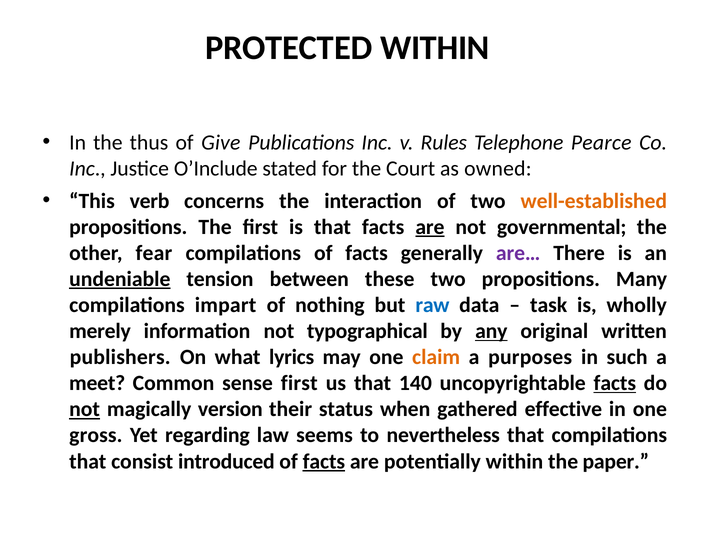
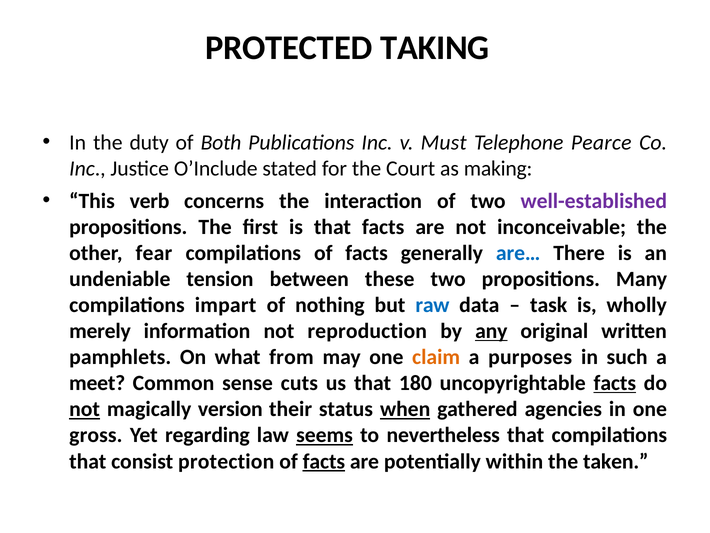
PROTECTED WITHIN: WITHIN -> TAKING (435, 48)
thus: thus -> duty (149, 142)
Give: Give -> Both (221, 142)
Rules: Rules -> Must (444, 142)
owned: owned -> making (498, 168)
well-established colour: orange -> purple (594, 201)
are underline: present -> none (430, 227)
governmental: governmental -> inconceivable (562, 227)
are… colour: purple -> blue (518, 253)
undeniable underline: present -> none (120, 279)
typographical: typographical -> reproduction (367, 331)
publishers: publishers -> pamphlets (120, 357)
lyrics: lyrics -> from (291, 357)
sense first: first -> cuts (299, 383)
140: 140 -> 180 (415, 383)
when underline: none -> present (405, 409)
effective: effective -> agencies (563, 409)
seems underline: none -> present (325, 435)
introduced: introduced -> protection (226, 461)
paper: paper -> taken (616, 461)
